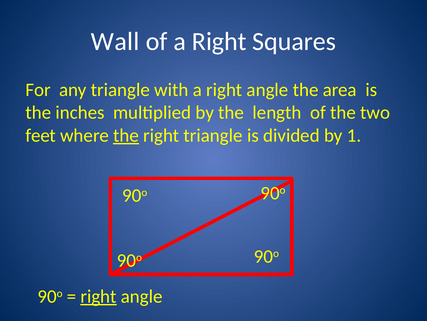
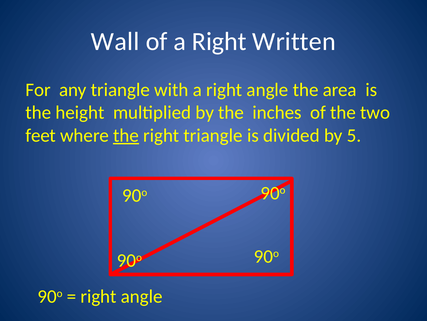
Squares: Squares -> Written (294, 41)
inches: inches -> height (80, 112)
length: length -> inches (277, 112)
1: 1 -> 5 (354, 135)
right underline: present -> none (98, 296)
